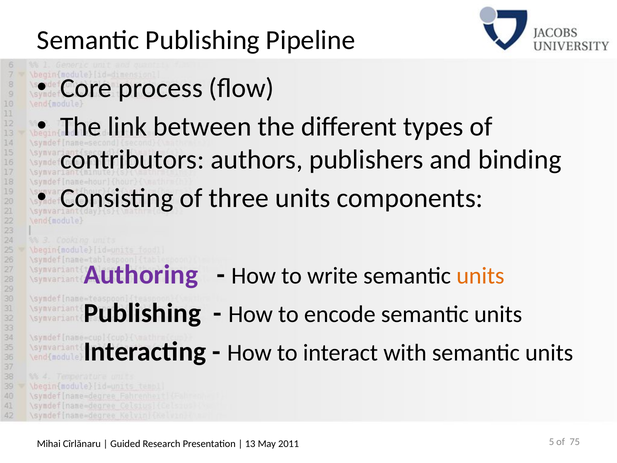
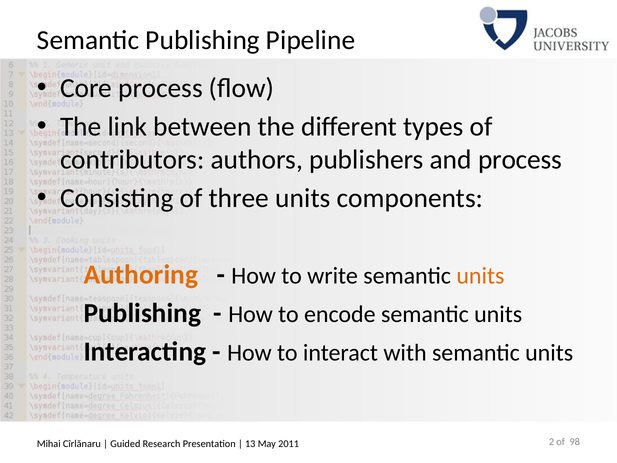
and binding: binding -> process (520, 160)
Authoring colour: purple -> orange (141, 275)
5: 5 -> 2 (552, 442)
75: 75 -> 98 (575, 442)
